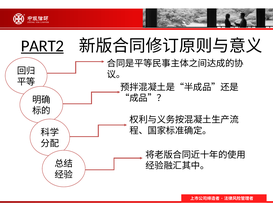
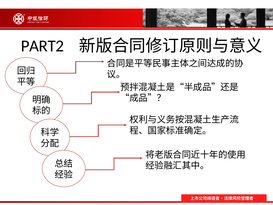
PART2 underline: present -> none (42, 46)
